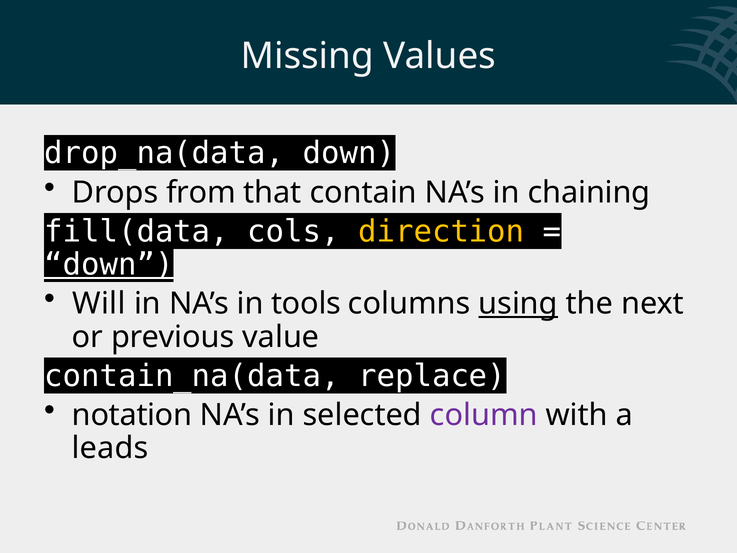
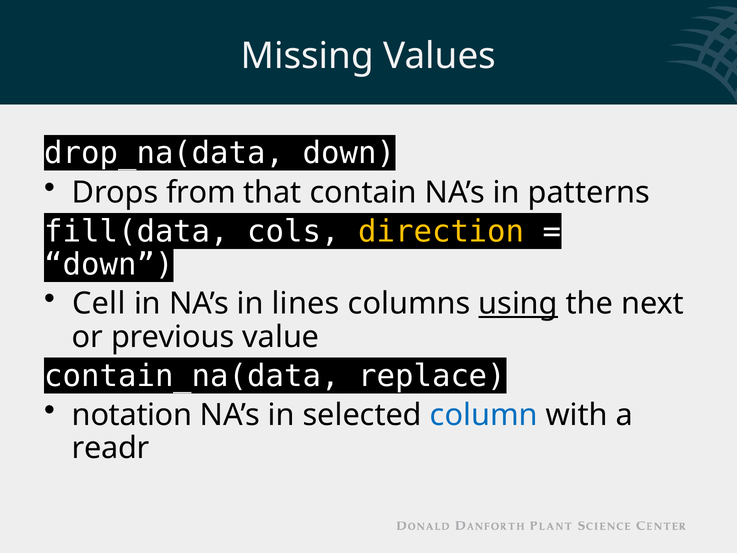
chaining: chaining -> patterns (589, 192)
down underline: present -> none (109, 265)
Will: Will -> Cell (99, 304)
tools: tools -> lines (306, 304)
column colour: purple -> blue (484, 415)
leads: leads -> readr (110, 448)
